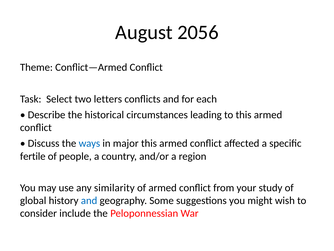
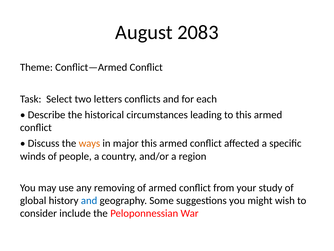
2056: 2056 -> 2083 (198, 32)
ways colour: blue -> orange (89, 143)
fertile: fertile -> winds (33, 156)
similarity: similarity -> removing (114, 187)
